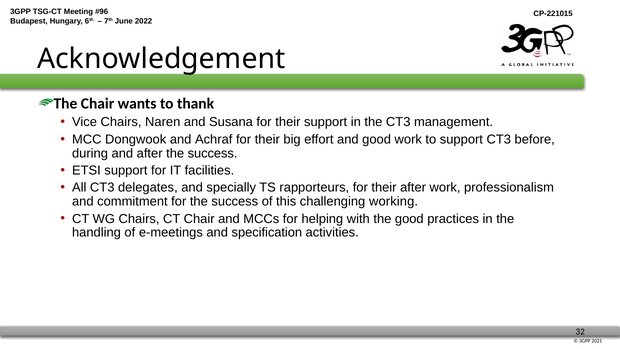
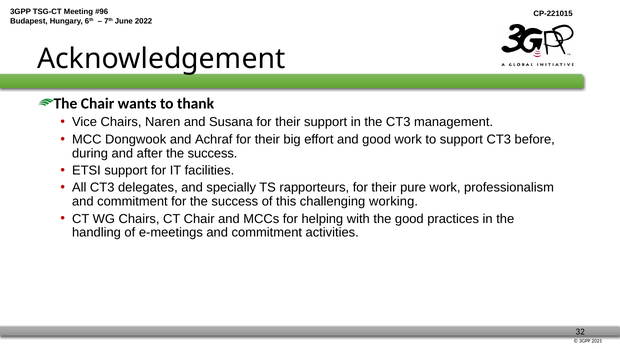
their after: after -> pure (413, 187)
e-meetings and specification: specification -> commitment (267, 233)
